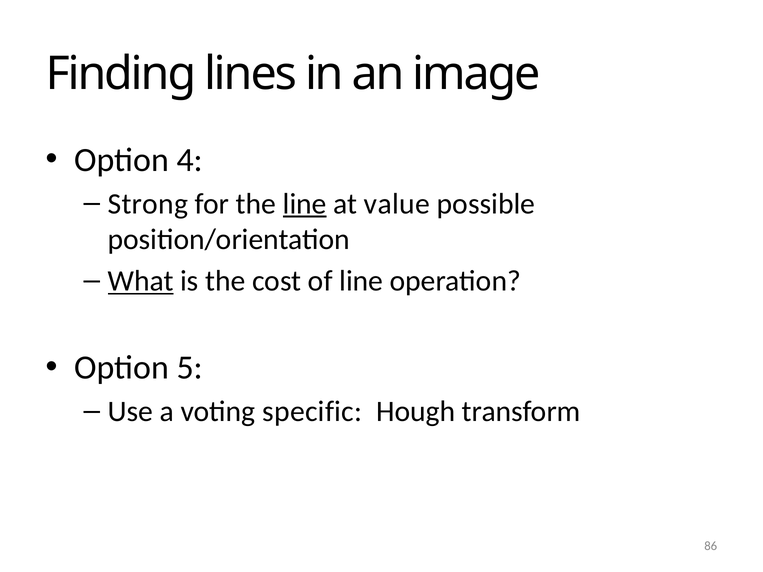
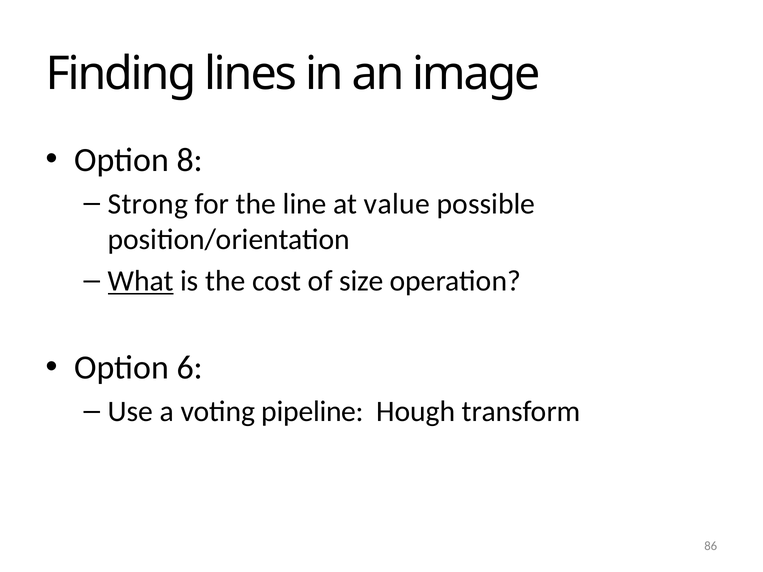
4: 4 -> 8 (190, 160)
line underline: present -> none (305, 204)
of line: line -> size (361, 281)
5: 5 -> 6 (190, 368)
specific: specific -> pipeline (313, 412)
